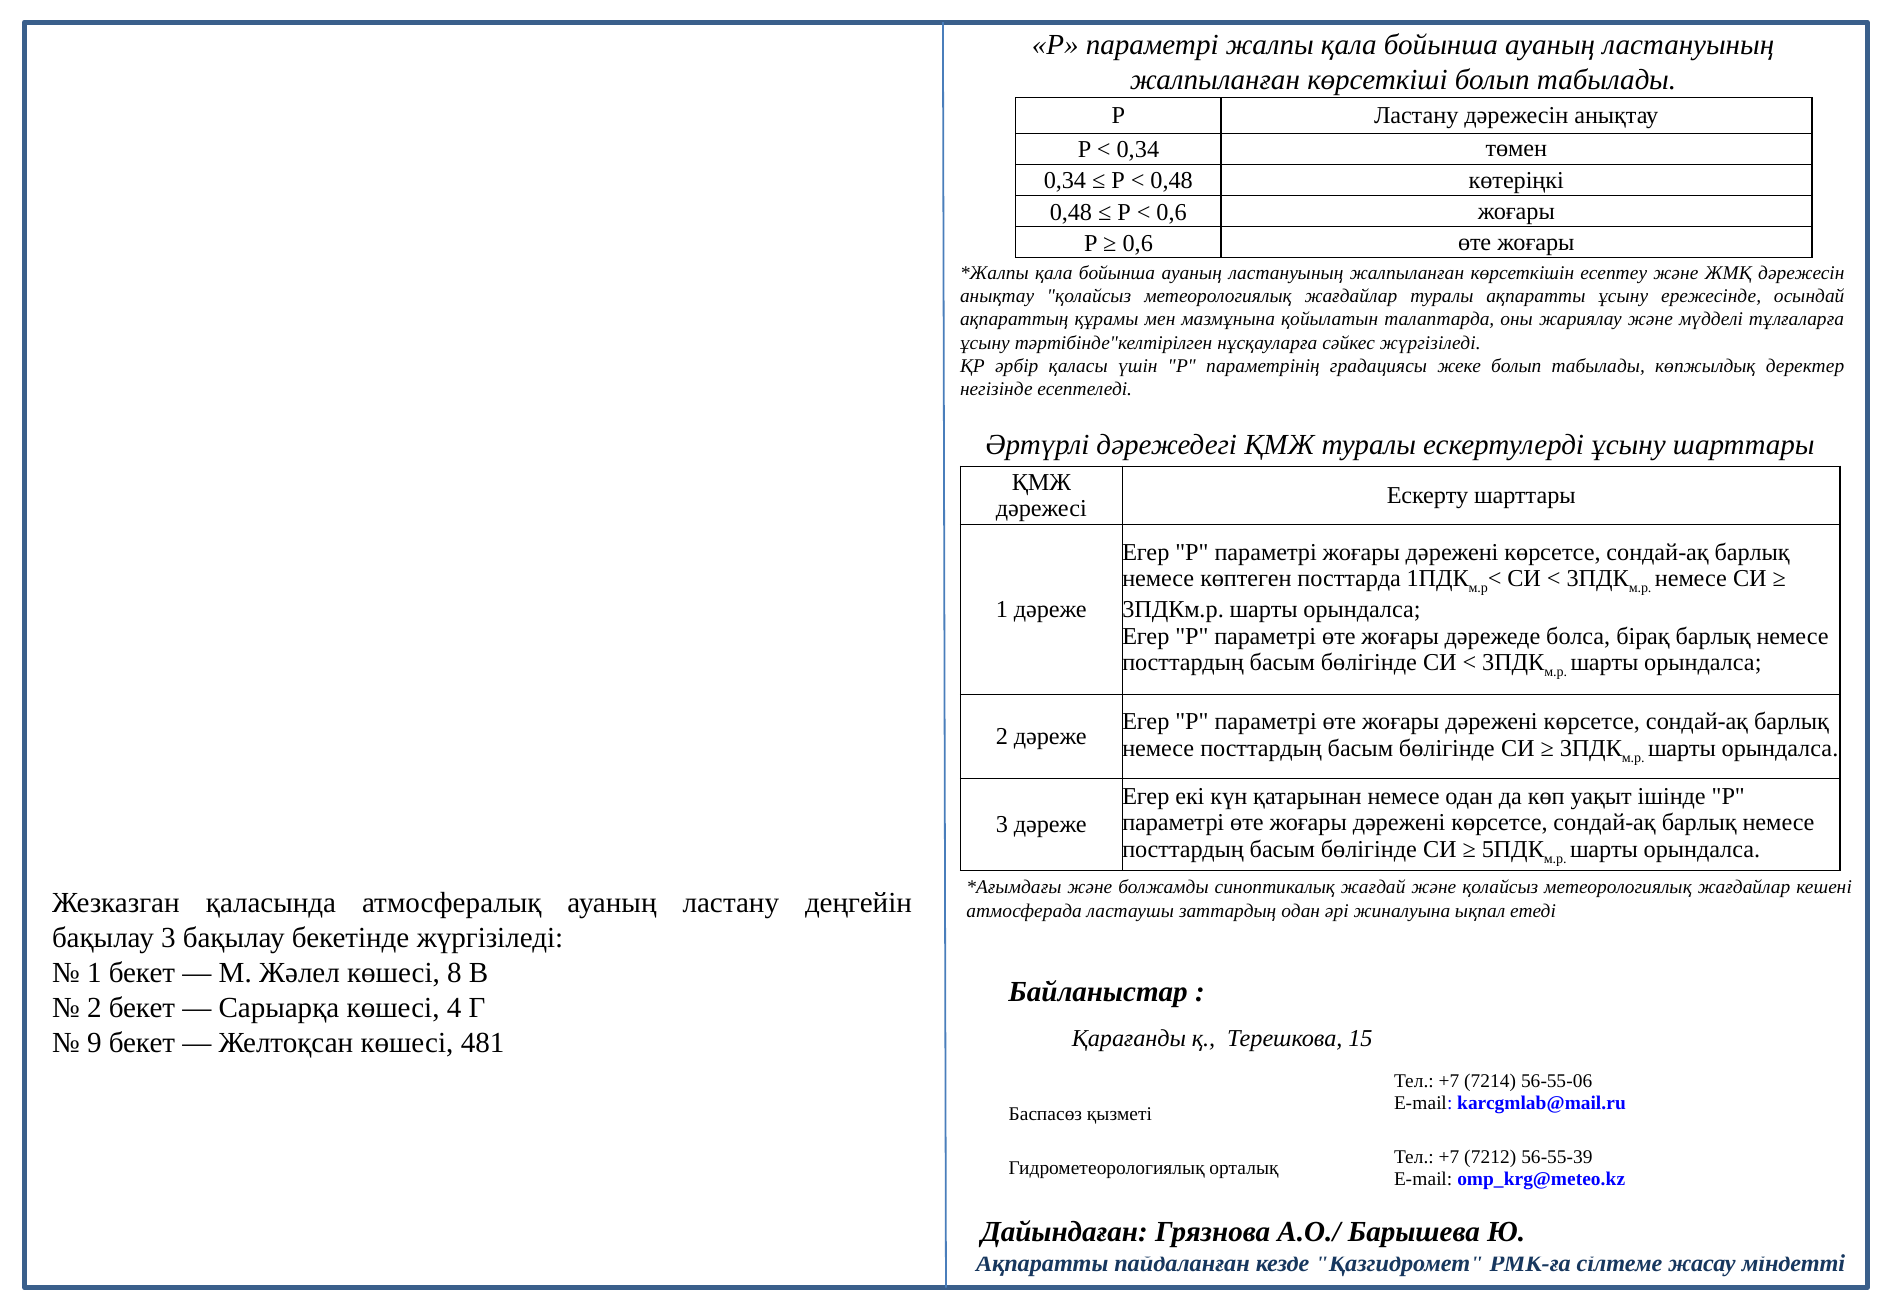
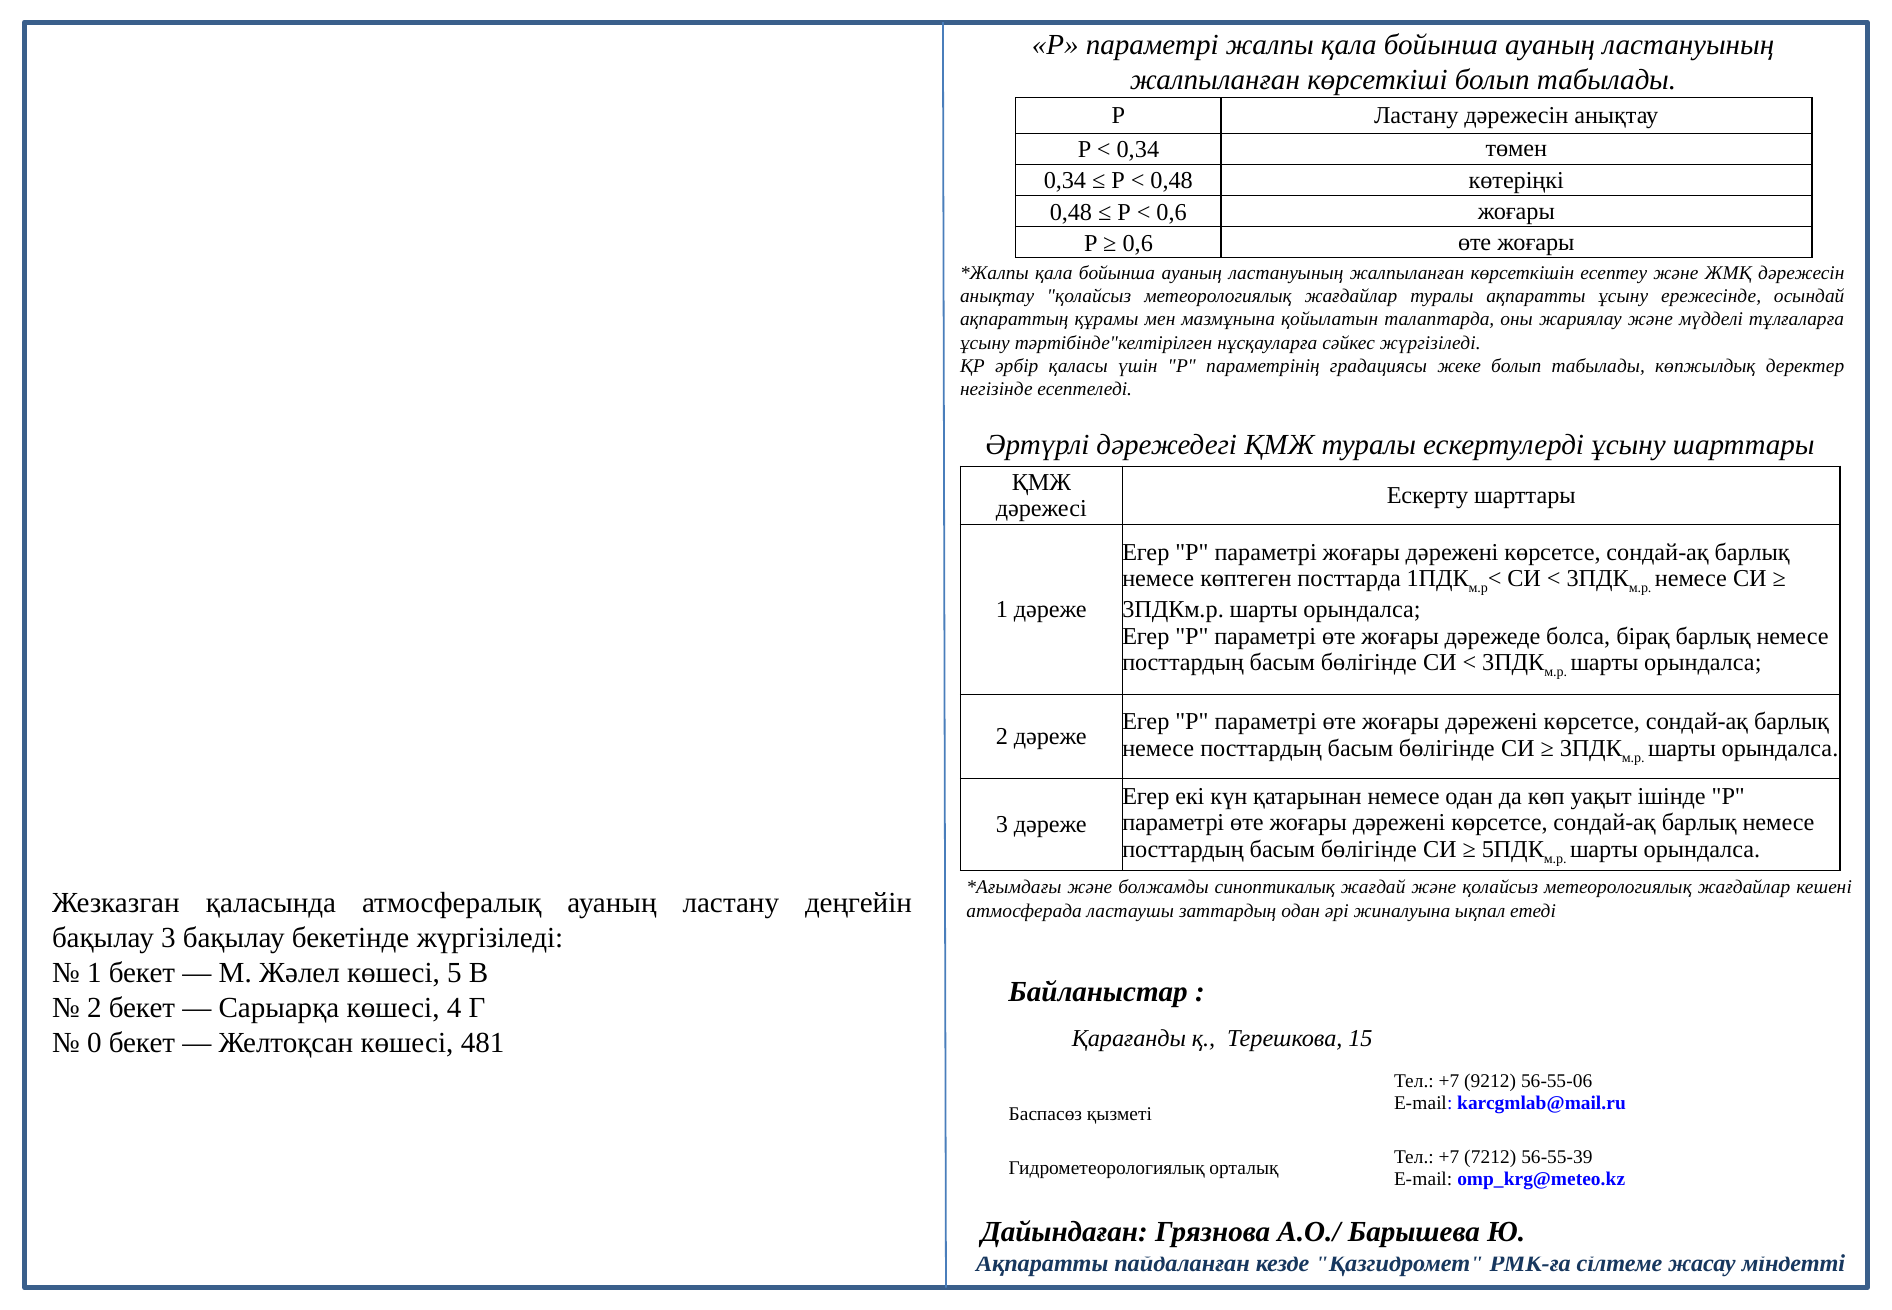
8: 8 -> 5 (454, 973)
9: 9 -> 0 (94, 1043)
7214: 7214 -> 9212 (1490, 1081)
